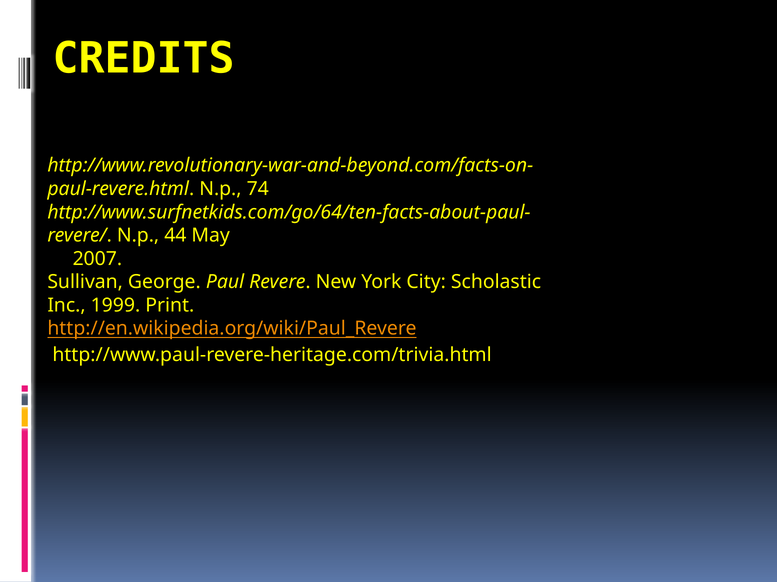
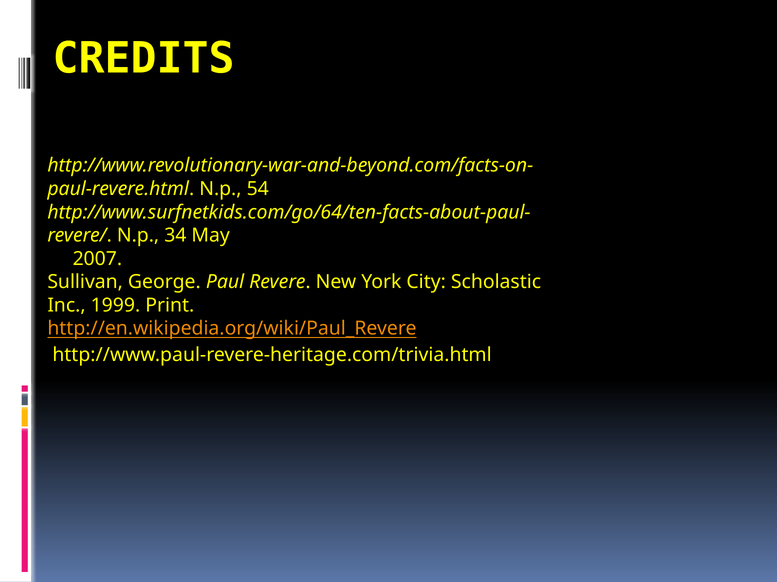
74: 74 -> 54 (258, 189)
44: 44 -> 34 (175, 236)
